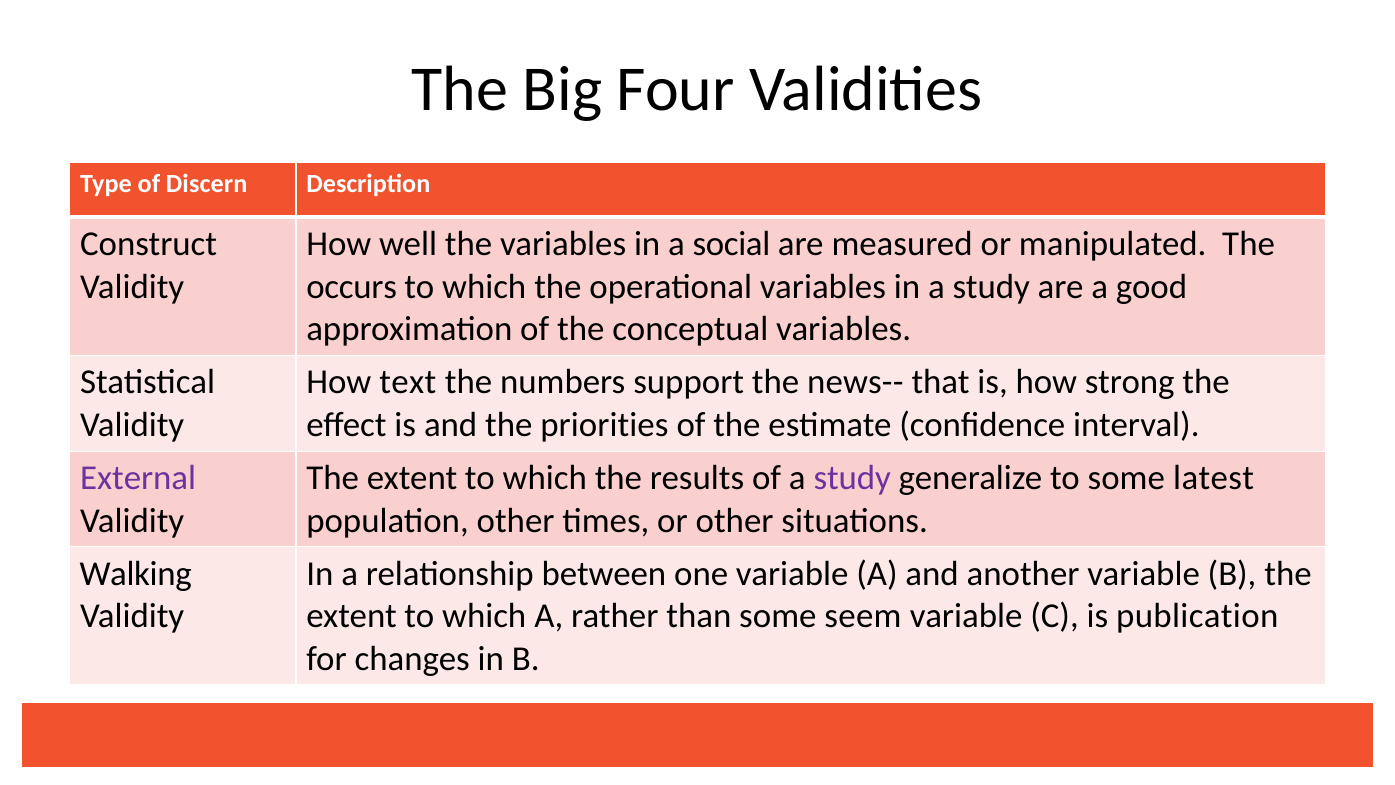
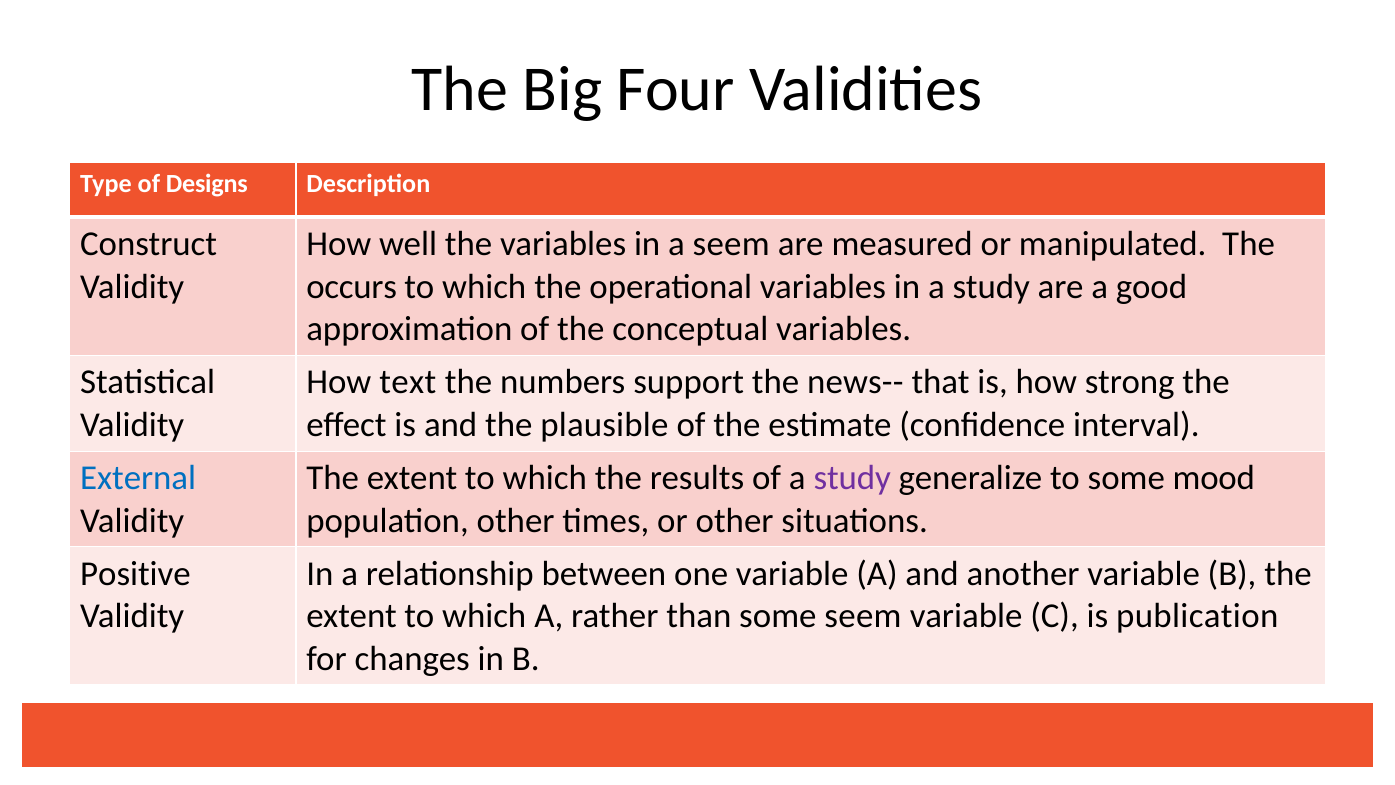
Discern: Discern -> Designs (207, 184)
a social: social -> seem (731, 244)
priorities: priorities -> plausible (604, 425)
External colour: purple -> blue (138, 478)
latest: latest -> mood (1214, 478)
Walking: Walking -> Positive (135, 573)
